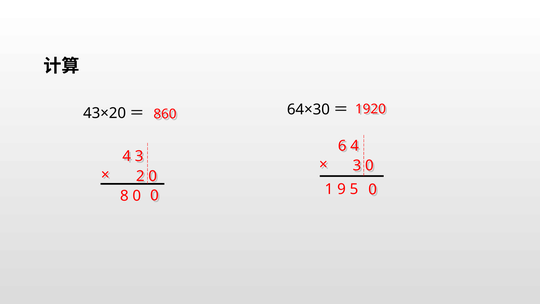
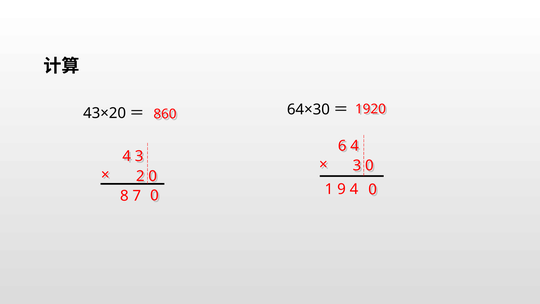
9 5: 5 -> 4 (354, 189)
8 0: 0 -> 7 (137, 196)
